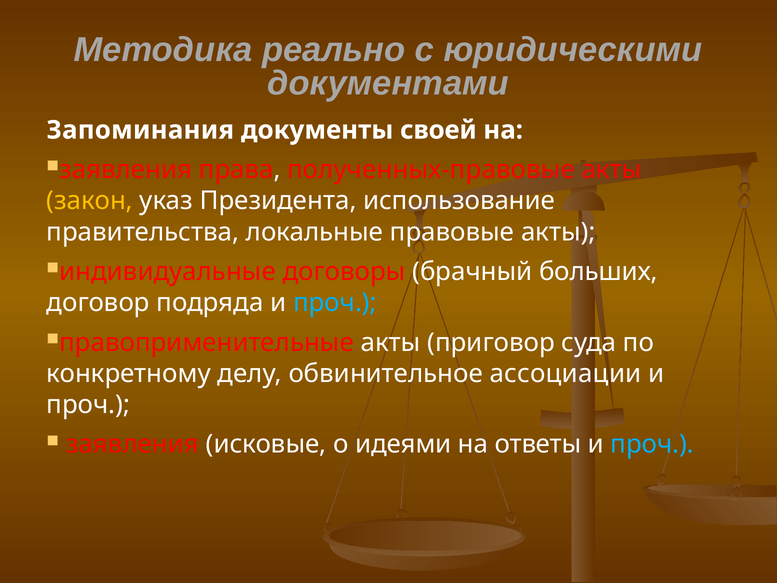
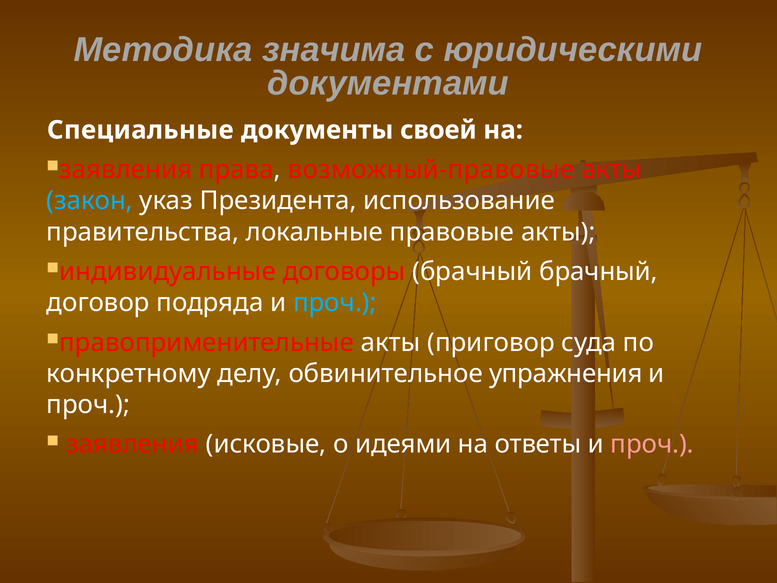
реально: реально -> значима (334, 50)
Запоминания: Запоминания -> Специальные (140, 130)
полученных-правовые: полученных-правовые -> возможный-правовые (431, 170)
закон colour: yellow -> light blue (90, 201)
брачный больших: больших -> брачный (598, 272)
ассоциации: ассоциации -> упражнения (566, 373)
проч colour: light blue -> pink (652, 444)
